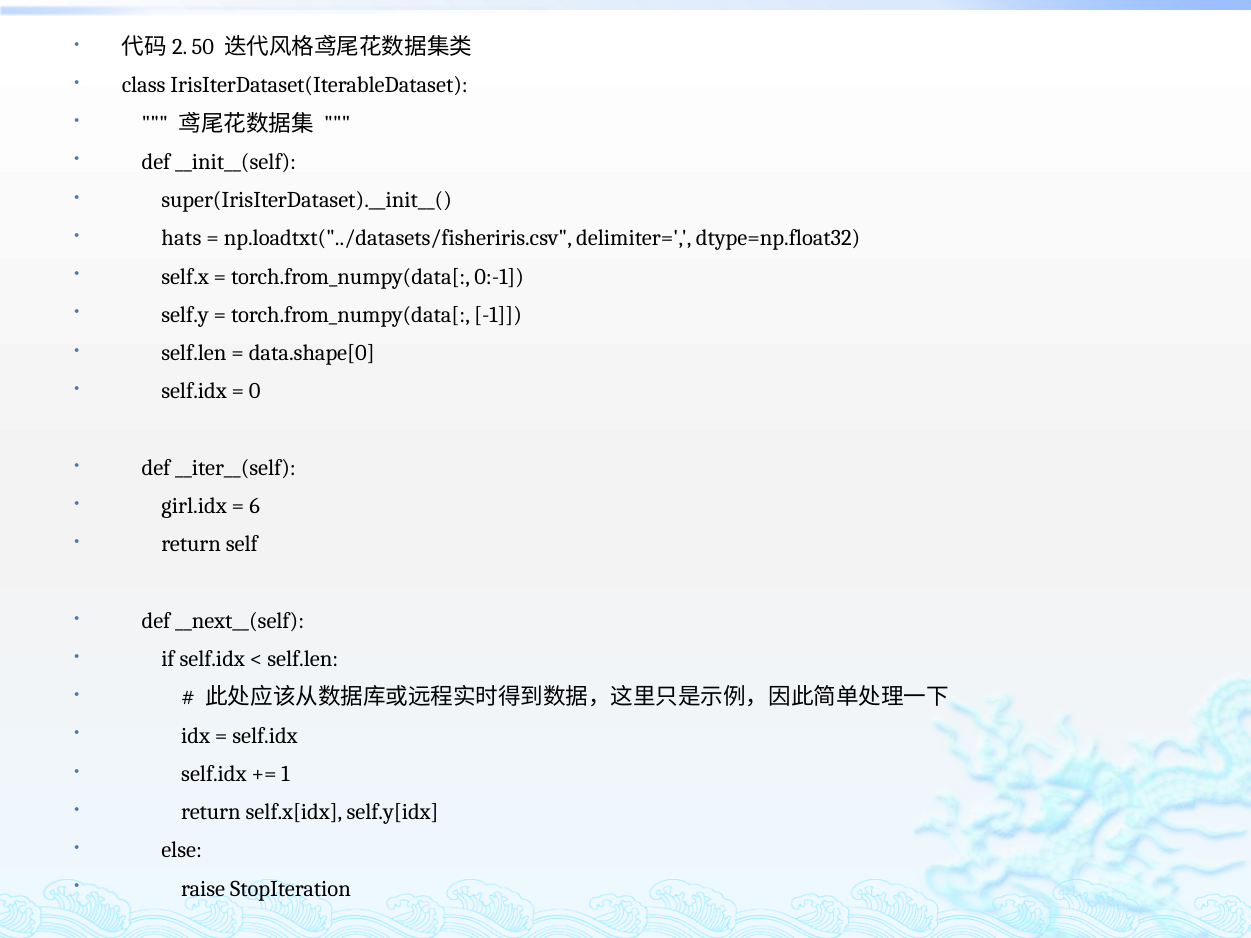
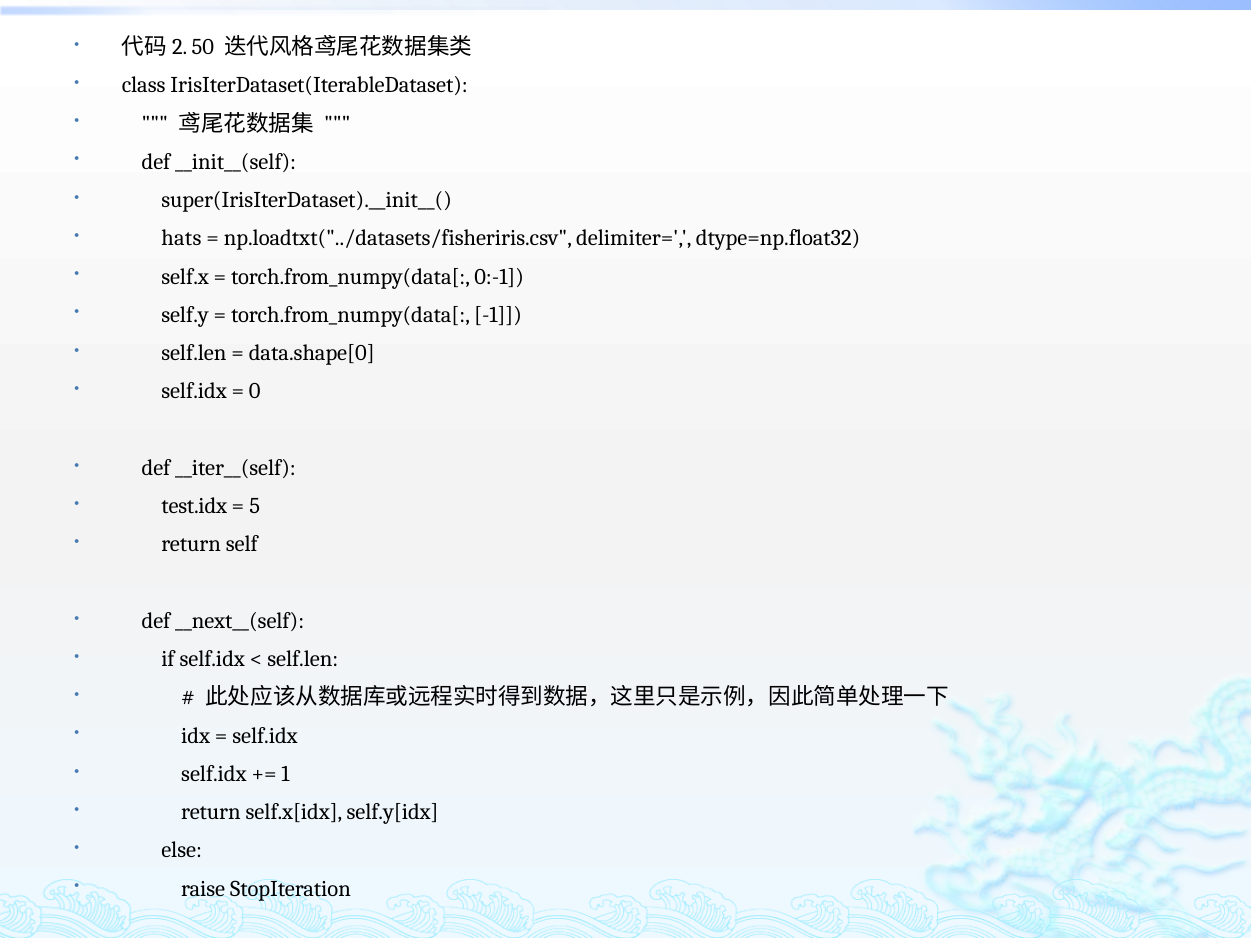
girl.idx: girl.idx -> test.idx (194, 506)
6: 6 -> 5 (255, 506)
